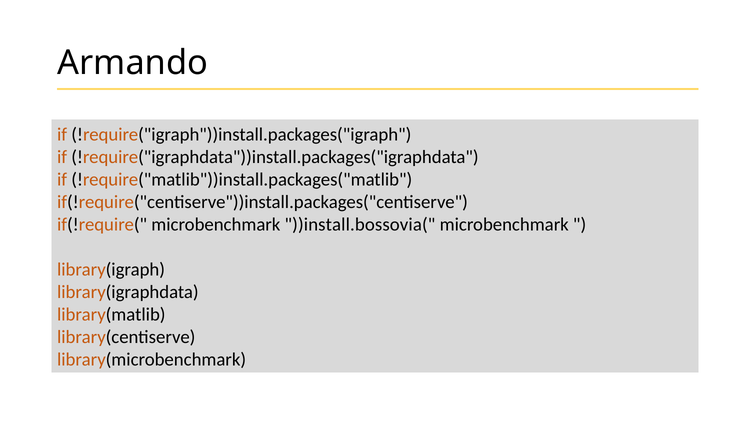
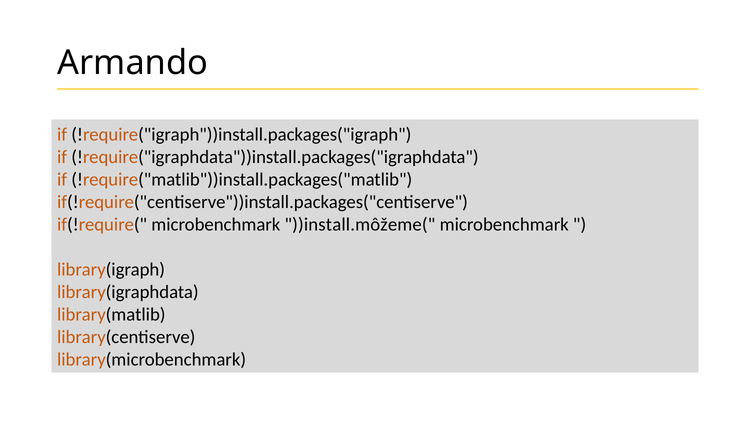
))install.bossovia(: ))install.bossovia( -> ))install.môžeme( (360, 225)
